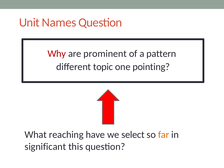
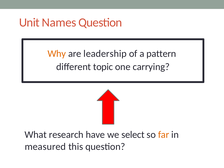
Why colour: red -> orange (57, 54)
prominent: prominent -> leadership (105, 54)
pointing: pointing -> carrying (151, 67)
reaching: reaching -> research (66, 135)
significant: significant -> measured (45, 147)
